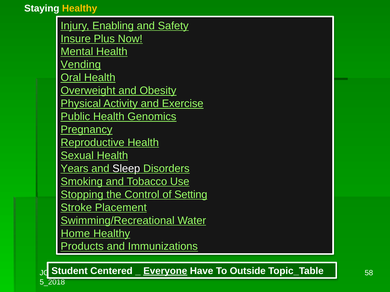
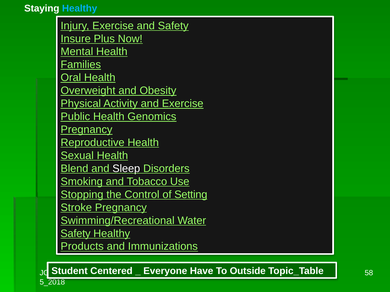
Healthy colour: yellow -> light blue (80, 8)
Injury Enabling: Enabling -> Exercise (113, 26)
Vending: Vending -> Families (81, 65)
Years: Years -> Blend (74, 169)
Stroke Placement: Placement -> Pregnancy (121, 208)
Home: Home -> Safety (76, 234)
Everyone underline: present -> none (165, 271)
